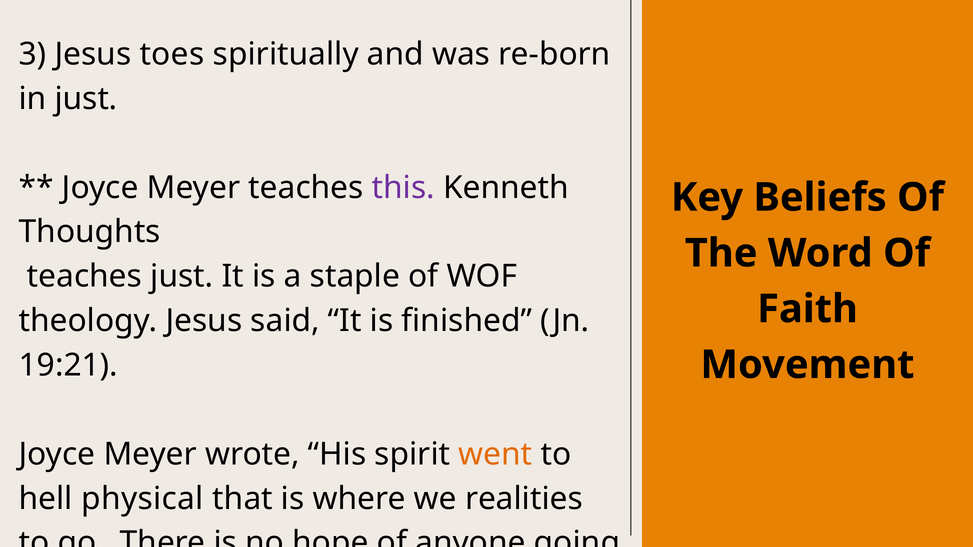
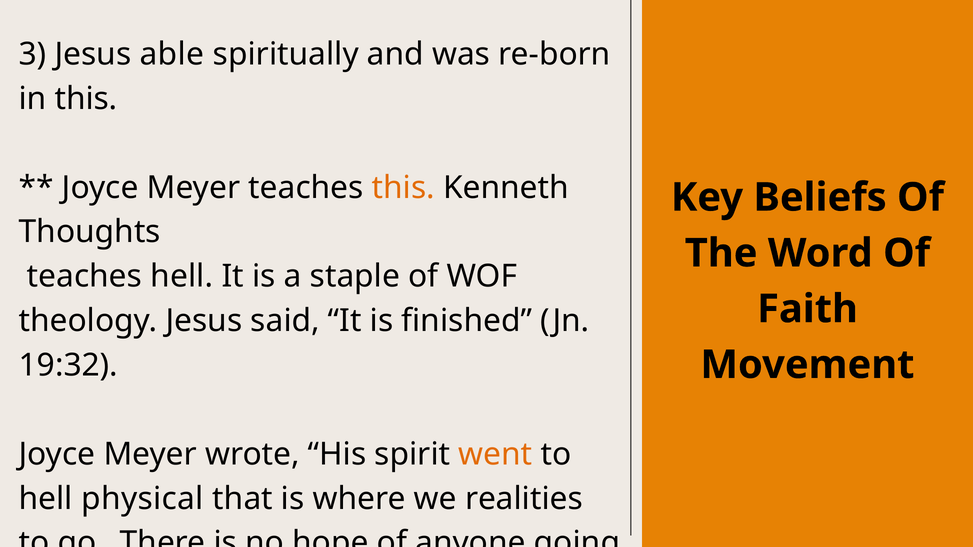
toes: toes -> able (172, 54)
in just: just -> this (86, 99)
this colour: purple -> orange (403, 188)
teaches just: just -> hell (182, 277)
19:21: 19:21 -> 19:32 (68, 366)
